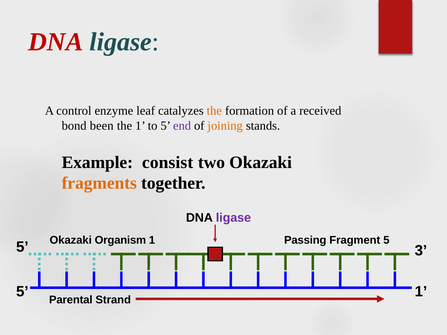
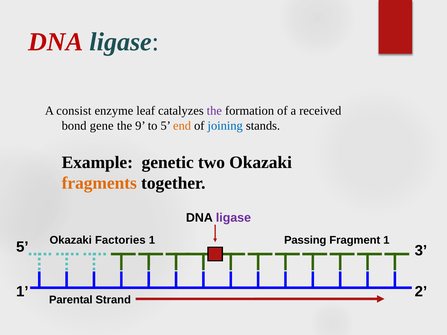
control: control -> consist (74, 111)
the colour: orange -> purple (214, 111)
been: been -> gene (102, 126)
the 1: 1 -> 9 (140, 126)
end colour: purple -> orange (182, 126)
joining colour: orange -> blue (225, 126)
consist: consist -> genetic (168, 162)
Organism: Organism -> Factories (120, 240)
Fragment 5: 5 -> 1 (386, 240)
5: 5 -> 1 (22, 292)
1: 1 -> 2 (421, 292)
